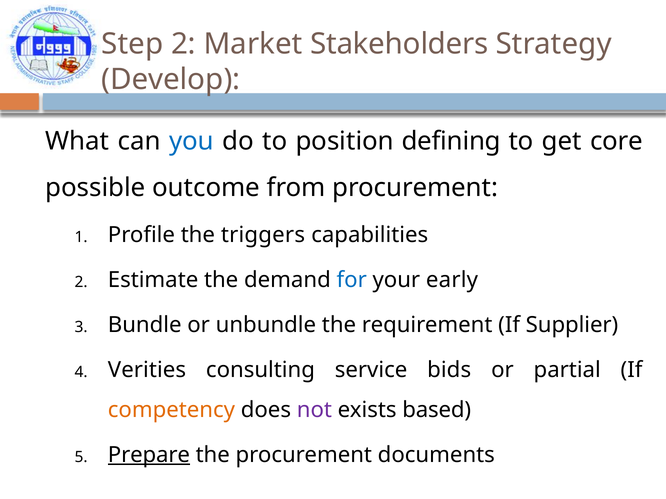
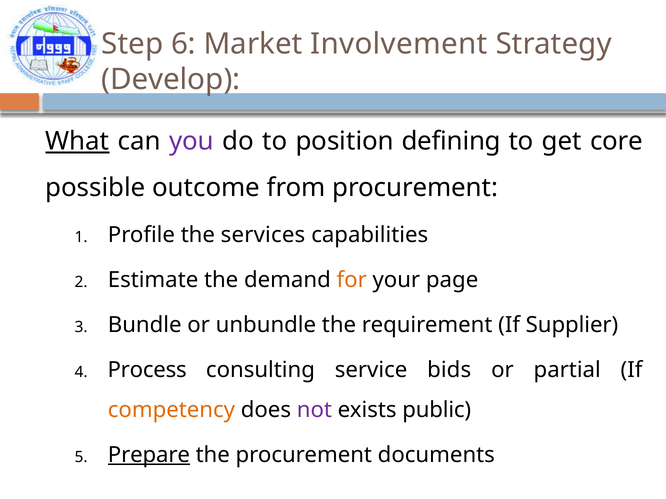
Step 2: 2 -> 6 (183, 44)
Stakeholders: Stakeholders -> Involvement (399, 44)
What underline: none -> present (77, 142)
you colour: blue -> purple (191, 142)
triggers: triggers -> services (263, 235)
for colour: blue -> orange (352, 280)
early: early -> page (452, 280)
Verities: Verities -> Process (147, 370)
based: based -> public (437, 410)
